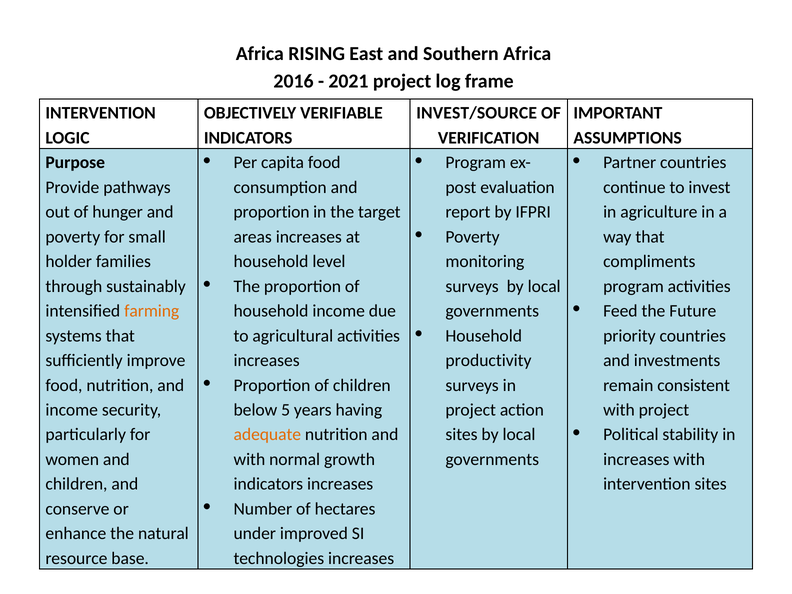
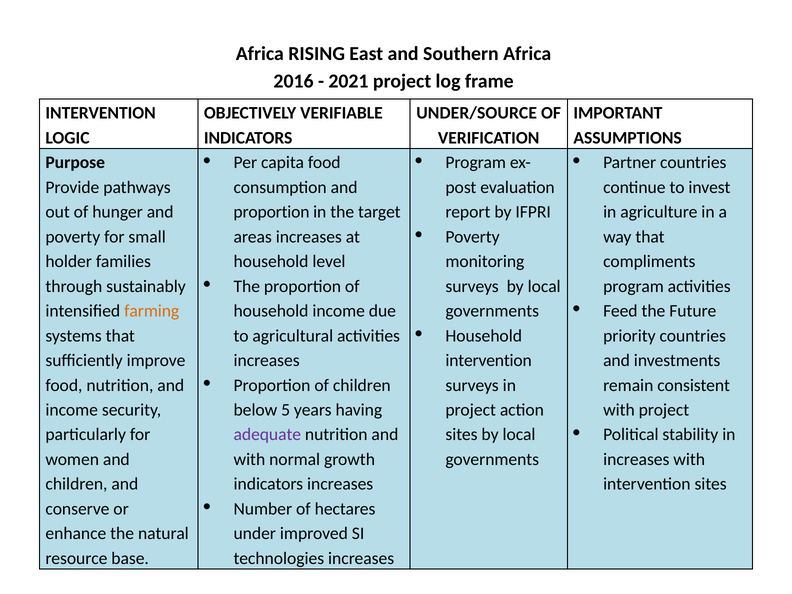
INVEST/SOURCE: INVEST/SOURCE -> UNDER/SOURCE (477, 113)
productivity: productivity -> intervention (489, 360)
adequate colour: orange -> purple (267, 435)
